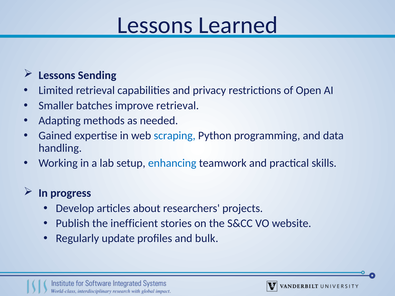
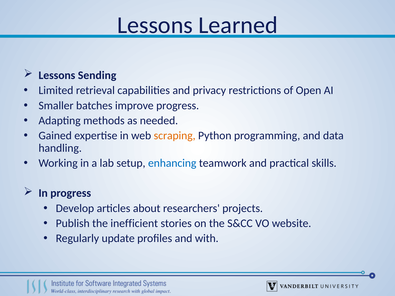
improve retrieval: retrieval -> progress (178, 106)
scraping colour: blue -> orange (175, 136)
bulk: bulk -> with (207, 239)
